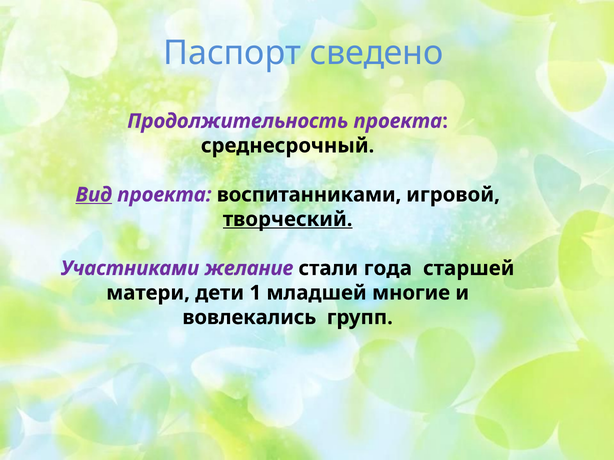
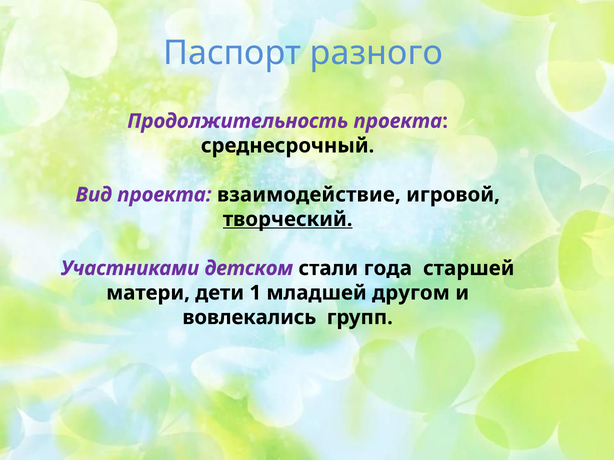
сведено: сведено -> разного (376, 53)
Вид underline: present -> none (94, 195)
воспитанниками: воспитанниками -> взаимодействие (309, 195)
желание: желание -> детском (249, 269)
многие: многие -> другом (411, 293)
